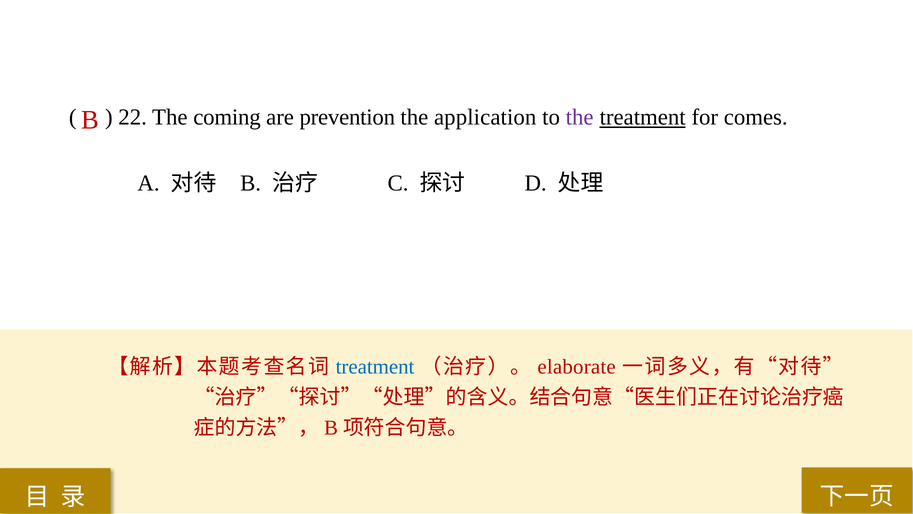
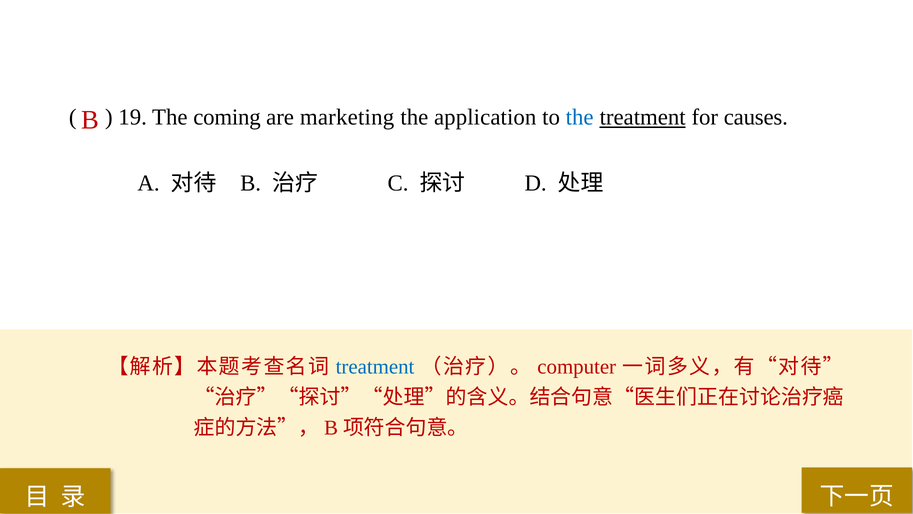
22: 22 -> 19 (133, 117)
prevention: prevention -> marketing (347, 117)
the colour: purple -> blue (580, 117)
comes: comes -> causes (756, 117)
elaborate: elaborate -> computer (577, 367)
